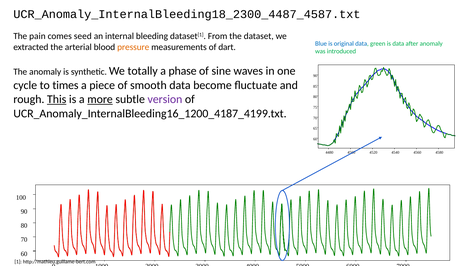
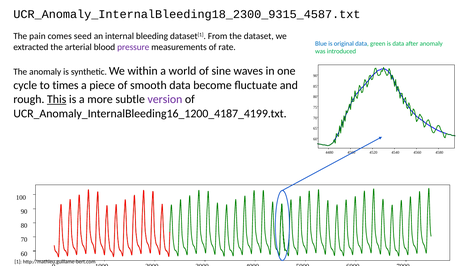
UCR_Anomaly_InternalBleeding18_2300_4487_4587.txt: UCR_Anomaly_InternalBleeding18_2300_4487_4587.txt -> UCR_Anomaly_InternalBleeding18_2300_9315_4587.txt (187, 14)
pressure colour: orange -> purple (133, 47)
dart: dart -> rate (227, 47)
totally: totally -> within (143, 71)
phase: phase -> world (182, 71)
more underline: present -> none (100, 99)
